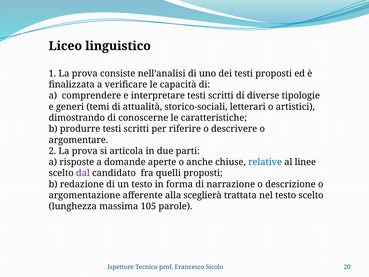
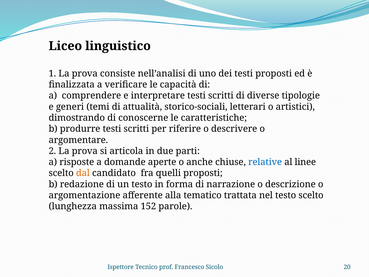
dal colour: purple -> orange (83, 173)
sceglierà: sceglierà -> tematico (203, 195)
105: 105 -> 152 (148, 206)
